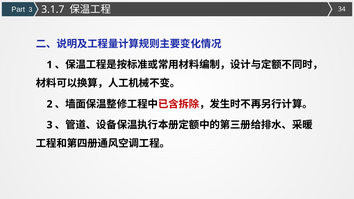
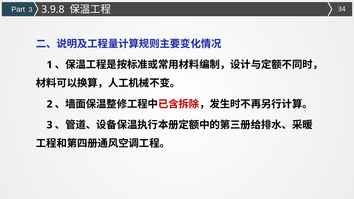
3.1.7: 3.1.7 -> 3.9.8 (53, 10)
